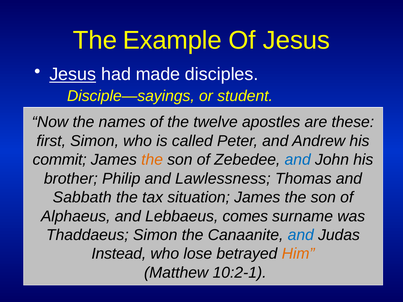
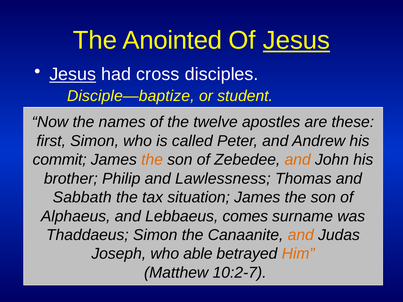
Example: Example -> Anointed (172, 40)
Jesus underline: none -> present (297, 40)
made: made -> cross (158, 74)
Disciple—sayings: Disciple—sayings -> Disciple—baptize (131, 96)
and colour: blue -> orange (298, 160)
and colour: blue -> orange (301, 235)
Instead: Instead -> Joseph (119, 254)
lose: lose -> able (198, 254)
10:2-1: 10:2-1 -> 10:2-7 (240, 273)
